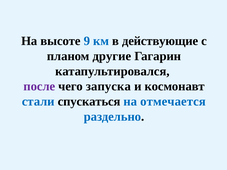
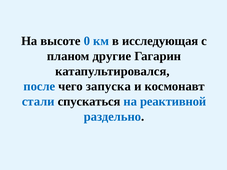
9: 9 -> 0 (87, 41)
действующие: действующие -> исследующая (160, 41)
после colour: purple -> blue (39, 86)
отмечается: отмечается -> реактивной (173, 102)
